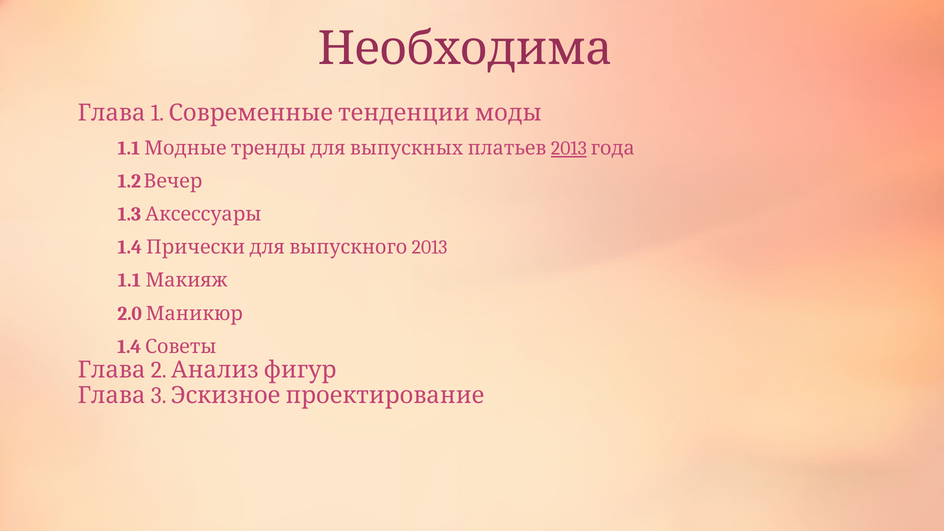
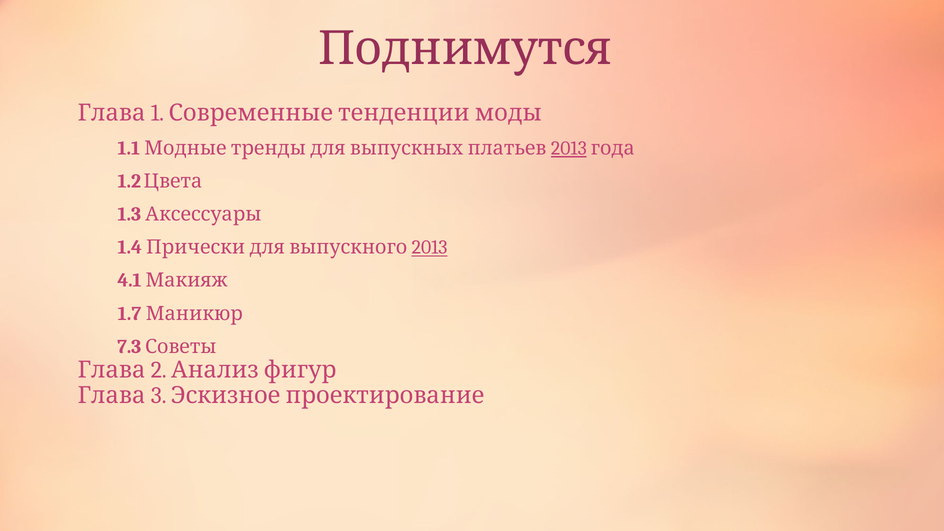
Необходима: Необходима -> Поднимутся (465, 48)
Вечер: Вечер -> Цвета (173, 181)
2013 underline: none -> present (430, 247)
1.1: 1.1 -> 4.1 (129, 280)
2.0: 2.0 -> 1.7 (129, 314)
1.4: 1.4 -> 7.3 (129, 347)
